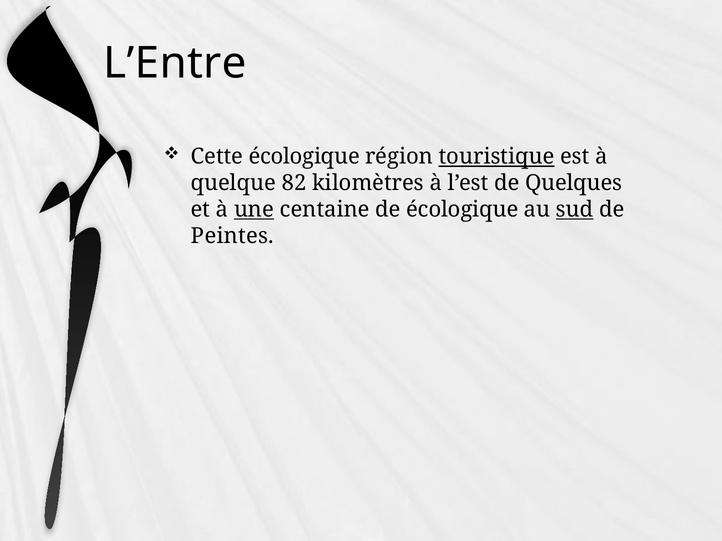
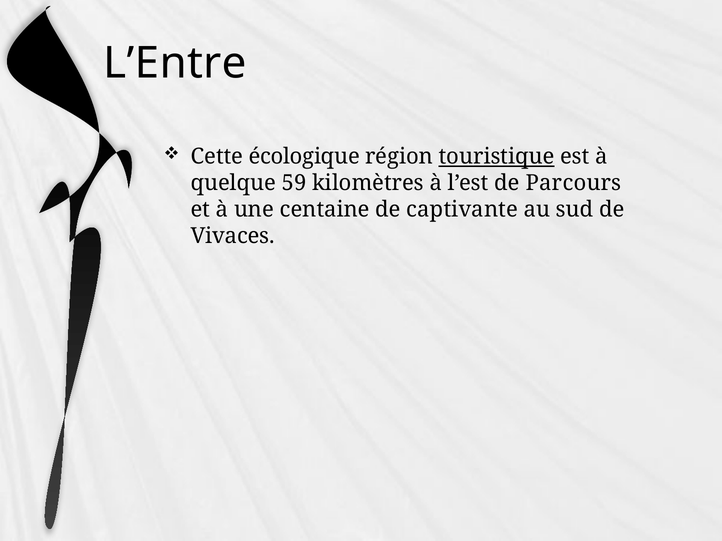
82: 82 -> 59 (294, 183)
Quelques: Quelques -> Parcours (574, 183)
une underline: present -> none (254, 210)
de écologique: écologique -> captivante (462, 210)
sud underline: present -> none (575, 210)
Peintes: Peintes -> Vivaces (233, 236)
